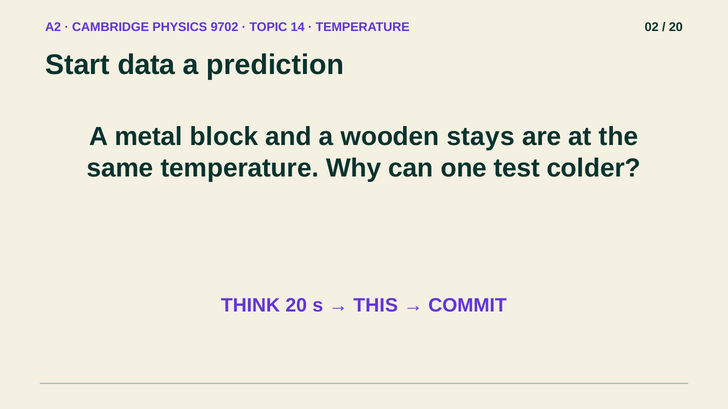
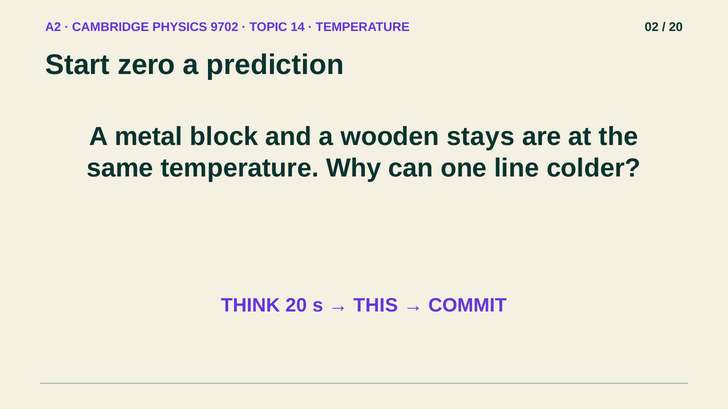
data: data -> zero (146, 65)
test: test -> line (517, 168)
